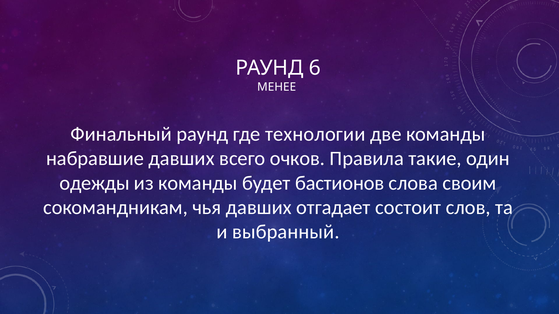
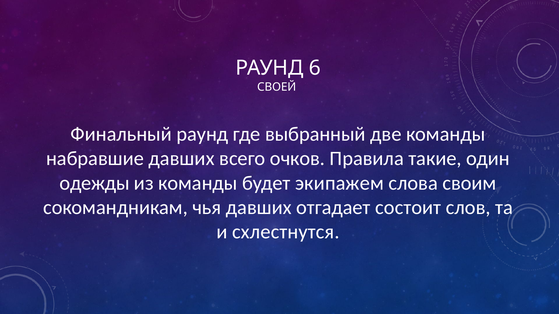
МЕНЕЕ: МЕНЕЕ -> СВОЕЙ (277, 87)
технологии: технологии -> выбранный (315, 134)
бастионов: бастионов -> экипажем (339, 183)
выбранный: выбранный -> схлестнутся (286, 232)
